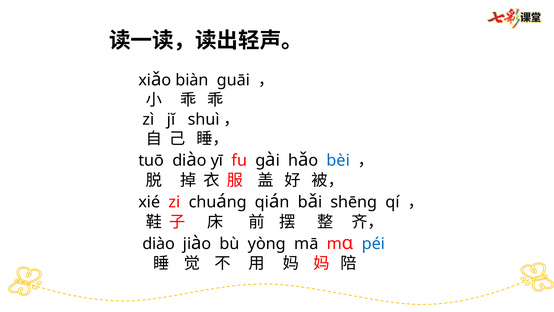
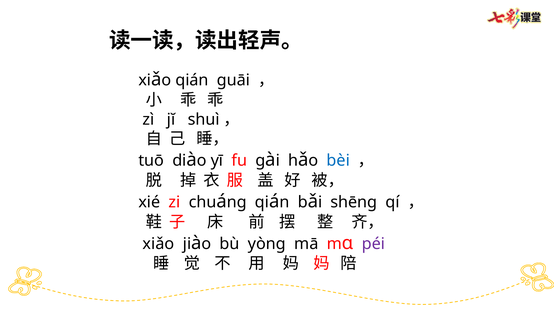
xiǎo biàn: biàn -> qián (192, 80)
diào: diào -> xiǎo (159, 243)
péi colour: blue -> purple (373, 243)
